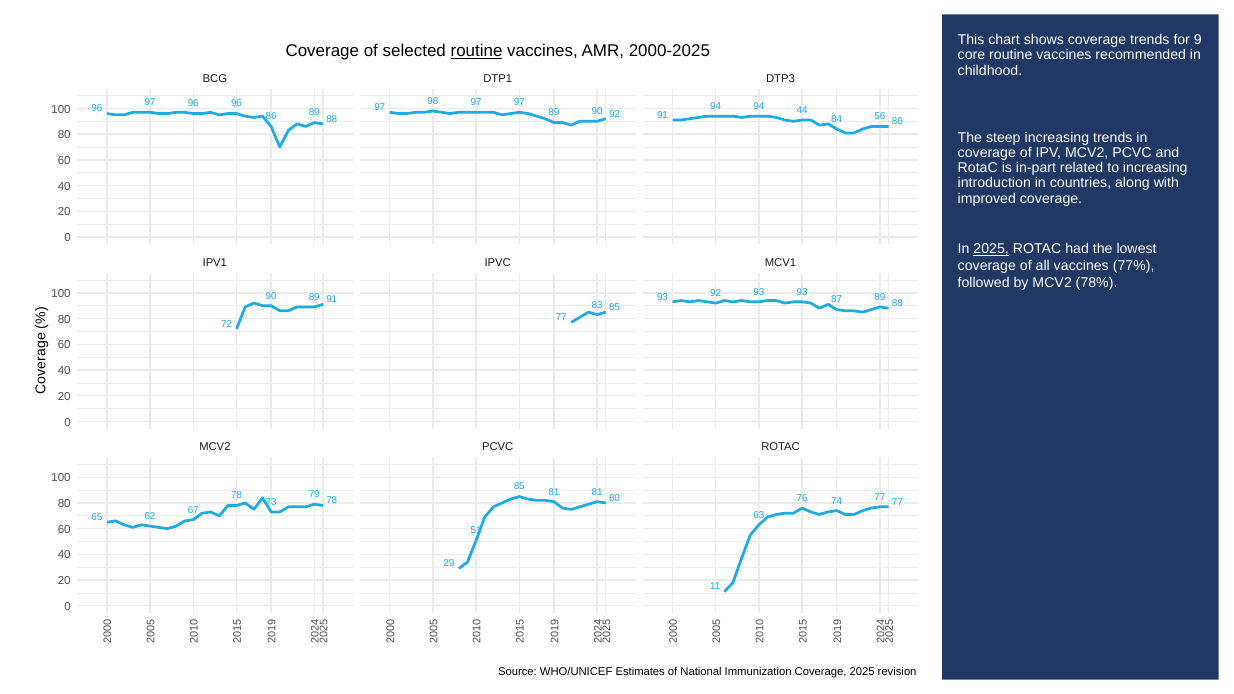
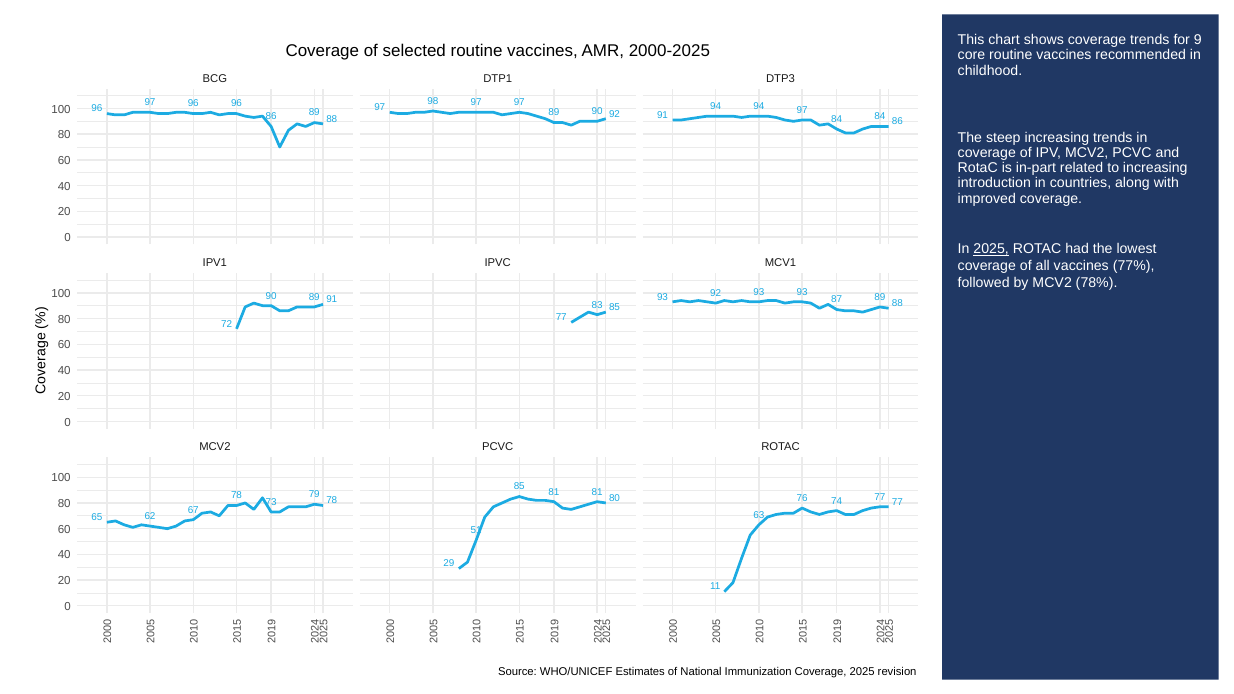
routine underline: present -> none (477, 51)
94 44: 44 -> 97 (802, 110)
84 56: 56 -> 84 (880, 117)
